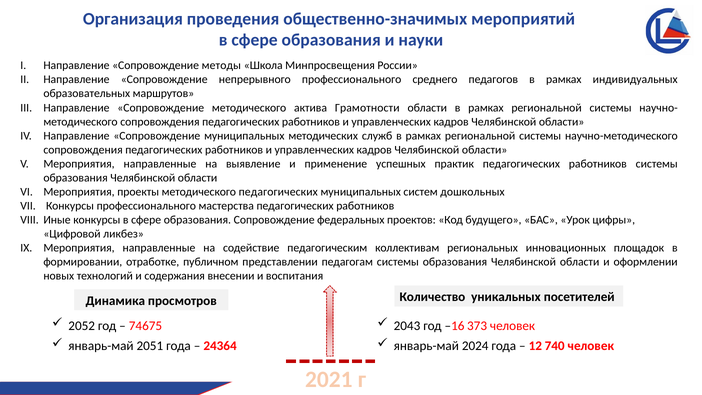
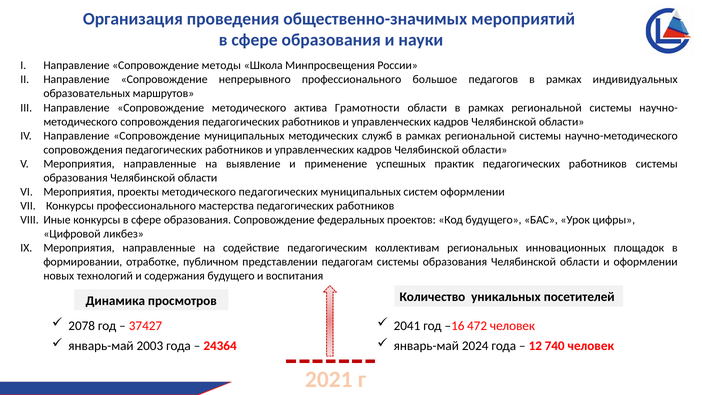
среднего: среднего -> большое (435, 80)
систем дошкольных: дошкольных -> оформлении (473, 192)
содержания внесении: внесении -> будущего (231, 276)
2052: 2052 -> 2078 (82, 326)
74675: 74675 -> 37427 (145, 326)
2043: 2043 -> 2041 (407, 326)
373: 373 -> 472 (477, 326)
2051: 2051 -> 2003 (150, 346)
